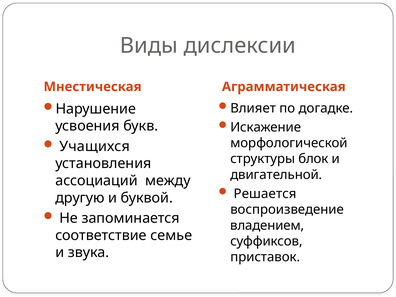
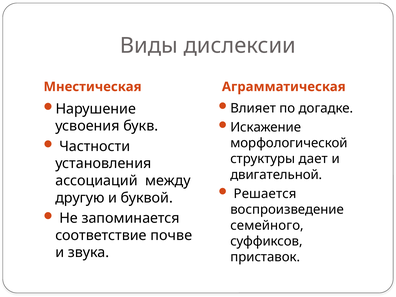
Учащихся: Учащихся -> Частности (95, 146)
блок: блок -> дает (313, 159)
владением: владением -> семейного (267, 225)
семье: семье -> почве (171, 235)
